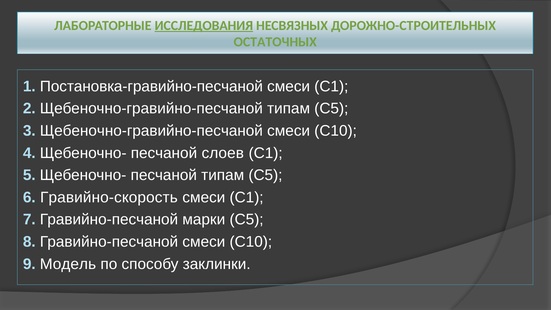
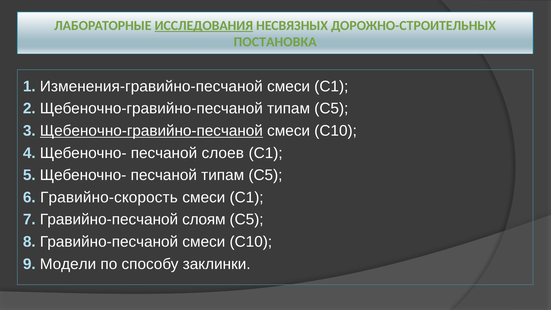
ОСТАТОЧНЫХ: ОСТАТОЧНЫХ -> ПОСТАНОВКА (275, 42)
Постановка-гравийно-песчаной: Постановка-гравийно-песчаной -> Изменения-гравийно-песчаной (151, 86)
Щебеночно-гравийно-песчаной underline: none -> present (151, 131)
марки: марки -> слоям (204, 220)
Модель: Модель -> Модели (68, 264)
